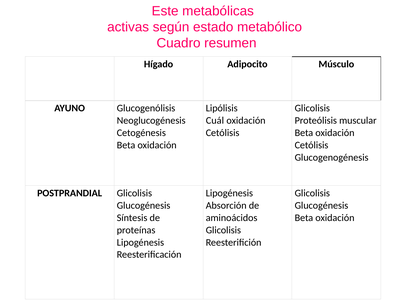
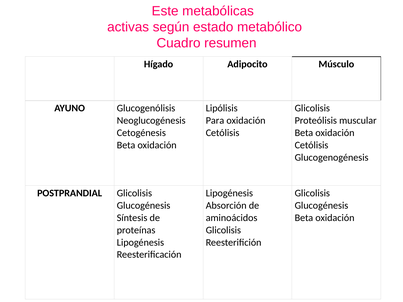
Cuál: Cuál -> Para (215, 121)
